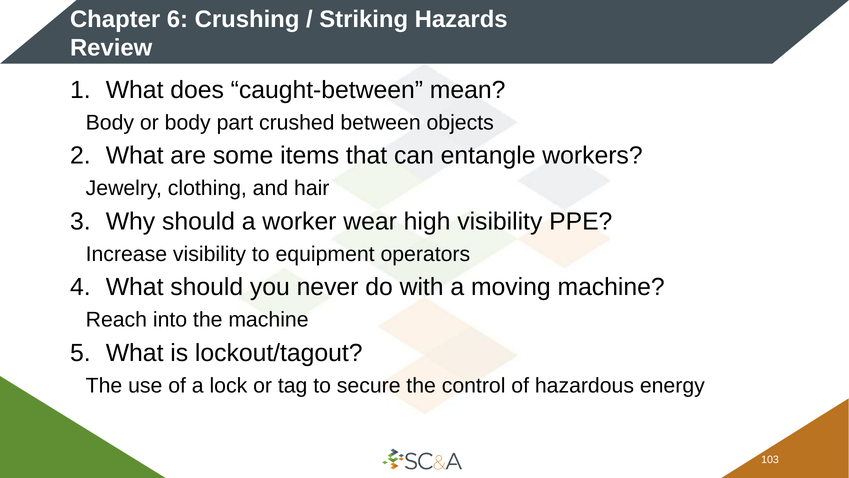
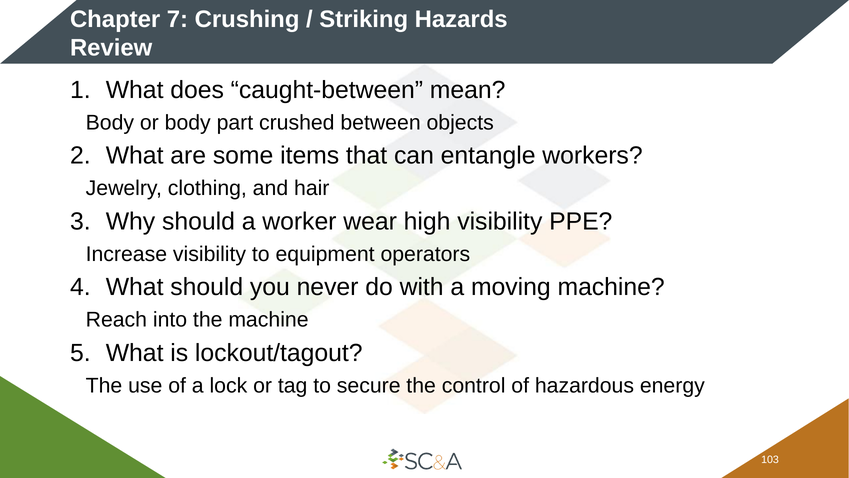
6: 6 -> 7 (177, 19)
